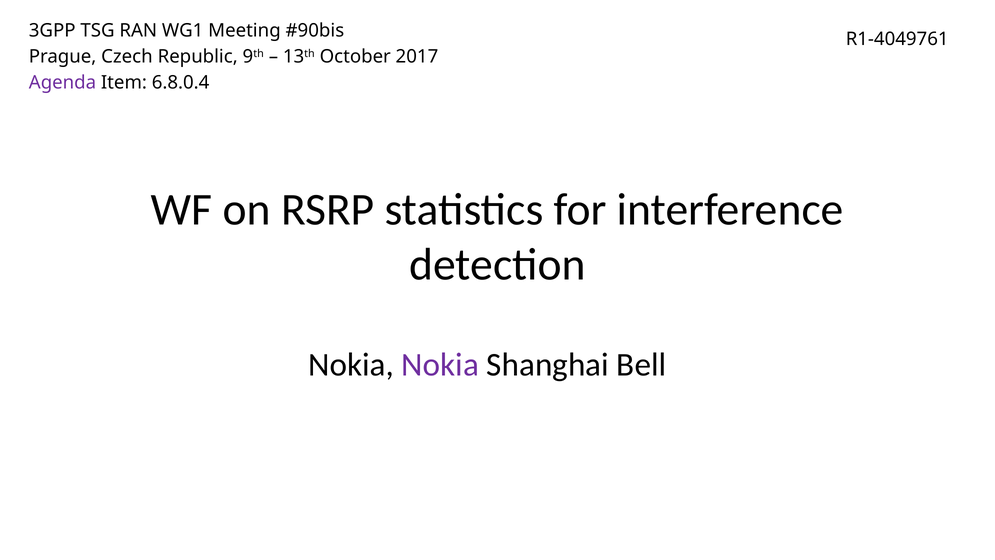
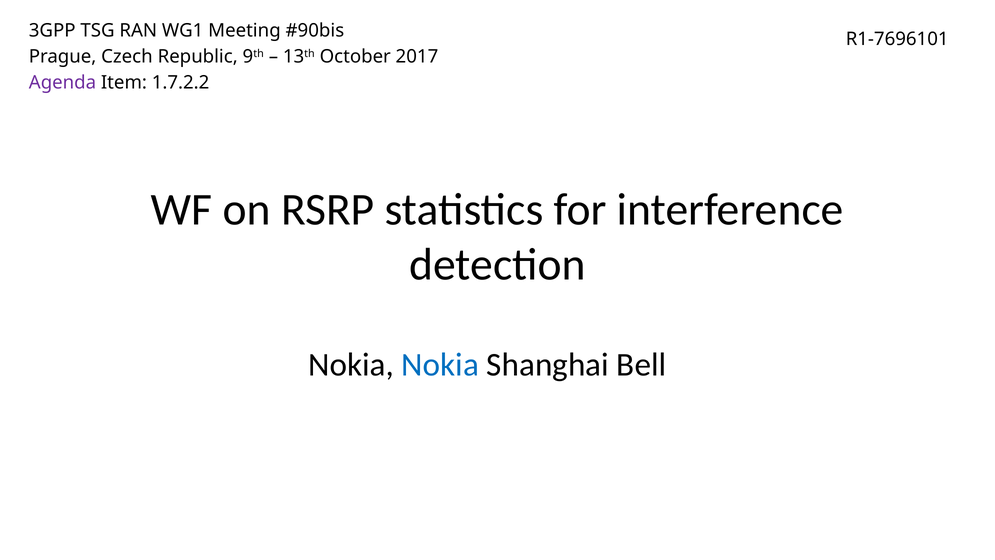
R1-4049761: R1-4049761 -> R1-7696101 (897, 39)
6.8.0.4: 6.8.0.4 -> 1.7.2.2 (181, 83)
Nokia colour: purple -> blue (440, 365)
